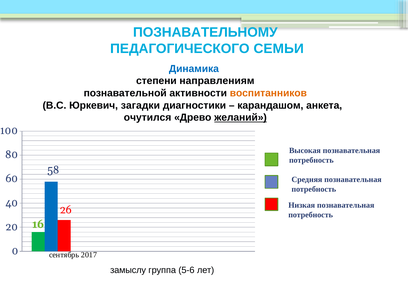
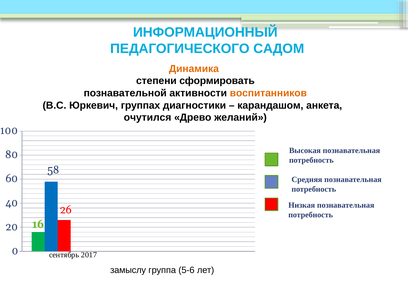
ПОЗНАВАТЕЛЬНОМУ: ПОЗНАВАТЕЛЬНОМУ -> ИНФОРМАЦИОННЫЙ (205, 32)
СЕМЬИ: СЕМЬИ -> САДОМ (279, 49)
Динамика colour: blue -> orange (194, 69)
направлениям: направлениям -> сформировать (217, 81)
загадки: загадки -> группах (141, 105)
желаний underline: present -> none (240, 118)
